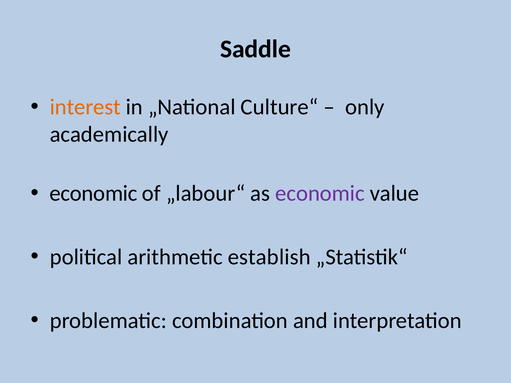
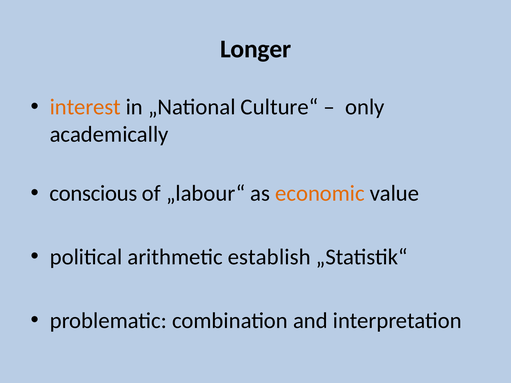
Saddle: Saddle -> Longer (256, 49)
economic: economic -> conscious (93, 194)
economic colour: purple -> orange (320, 194)
